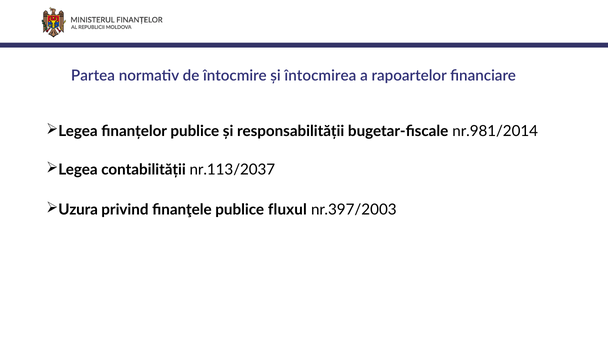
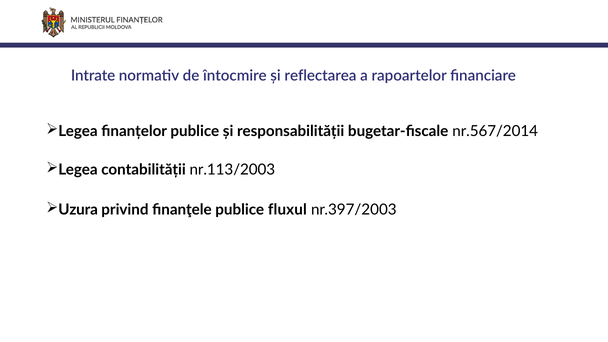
Partea: Partea -> Intrate (93, 76)
întocmirea: întocmirea -> reflectarea (320, 76)
nr.981/2014: nr.981/2014 -> nr.567/2014 (495, 131)
nr.113/2037: nr.113/2037 -> nr.113/2003 (232, 170)
